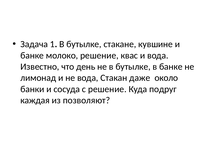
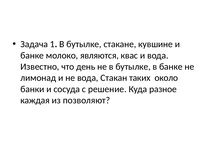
молоко решение: решение -> являются (99, 55)
даже: даже -> таких (140, 78)
подруг: подруг -> разное (163, 89)
